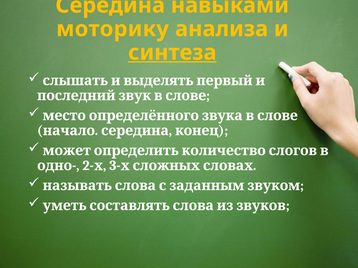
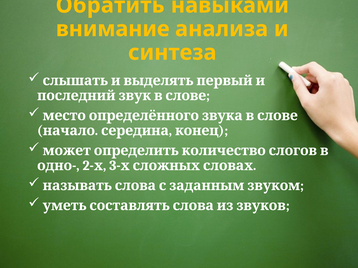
Середина: Середина -> Обратить (110, 5)
моторику: моторику -> внимание (113, 29)
синтеза underline: present -> none (172, 53)
